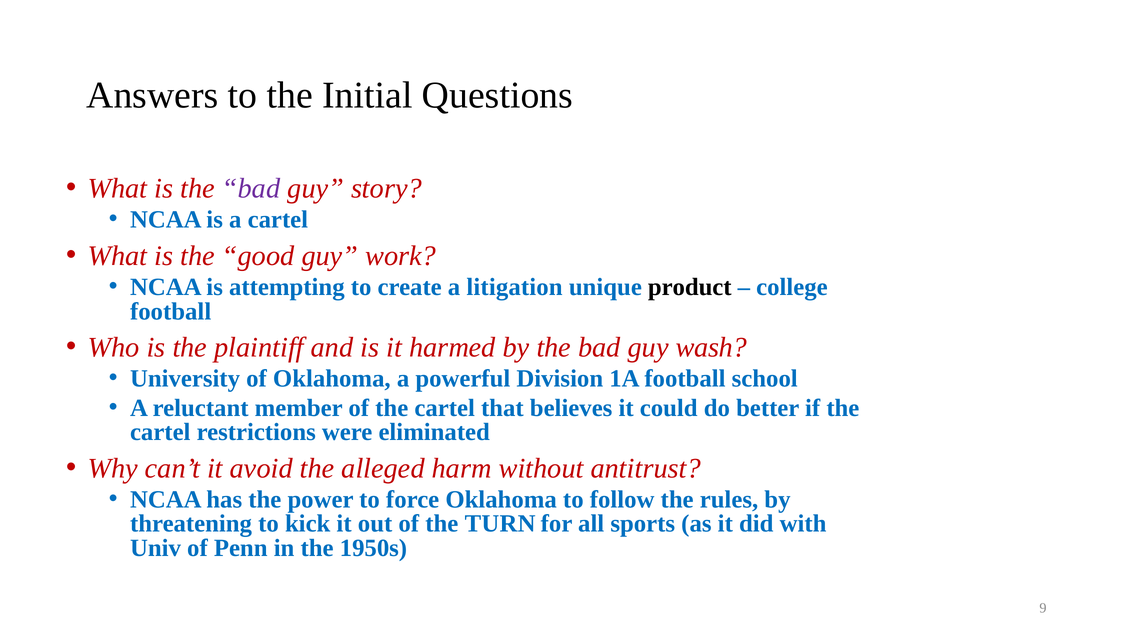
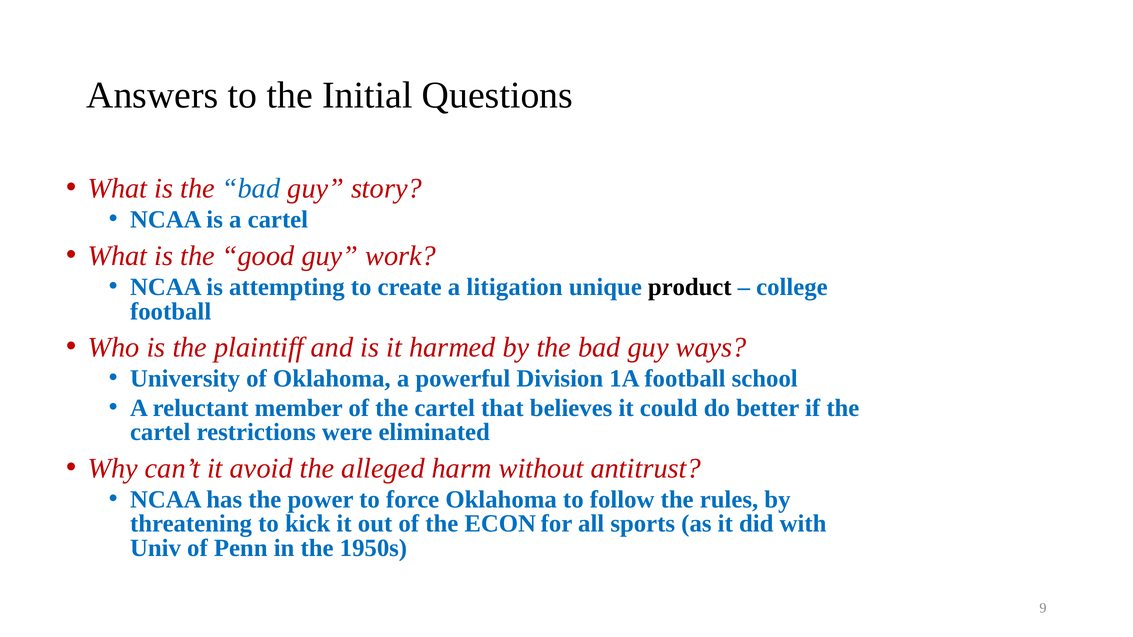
bad colour: purple -> blue (251, 189)
wash: wash -> ways (711, 348)
TURN: TURN -> ECON (500, 524)
